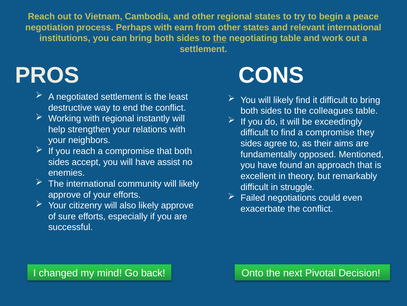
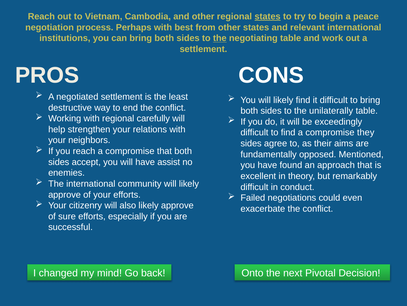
states underline: none -> present (268, 16)
earn: earn -> best (184, 27)
colleagues: colleagues -> unilaterally (331, 111)
instantly: instantly -> carefully (153, 118)
struggle: struggle -> conduct (297, 187)
